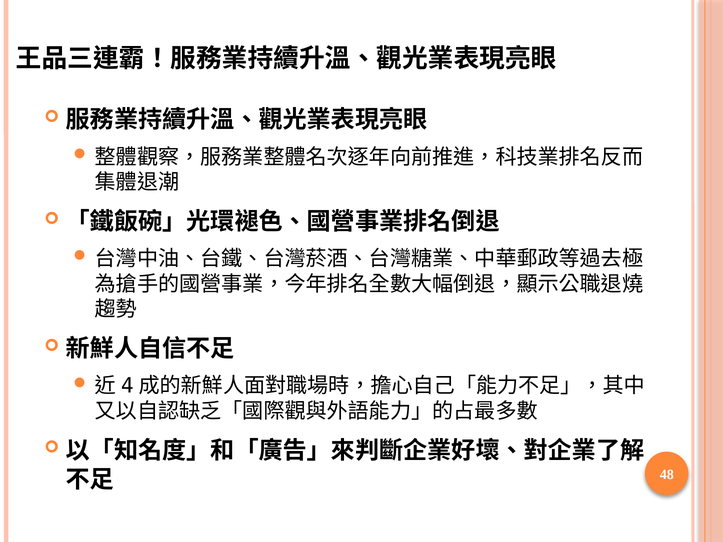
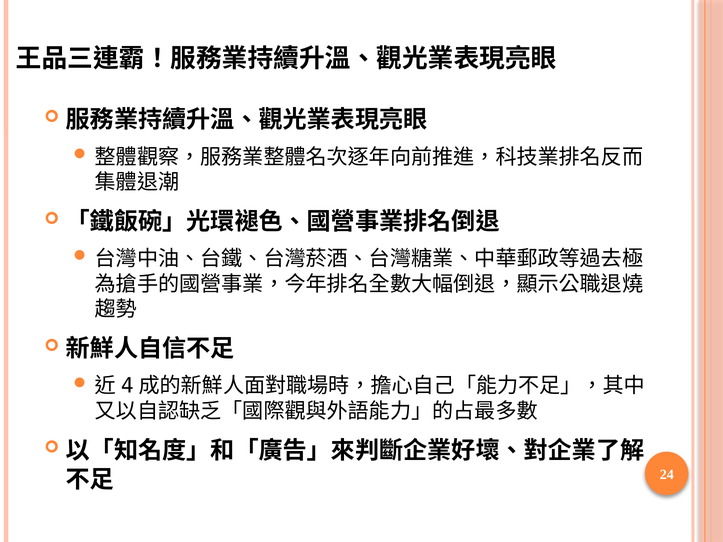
48: 48 -> 24 (667, 475)
